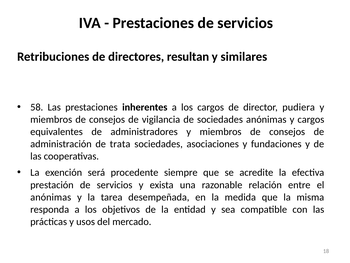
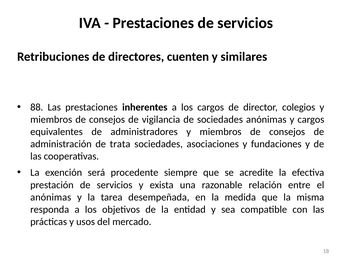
resultan: resultan -> cuenten (188, 57)
58: 58 -> 88 (37, 107)
pudiera: pudiera -> colegios (299, 107)
